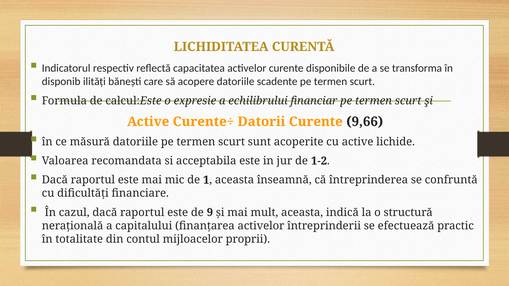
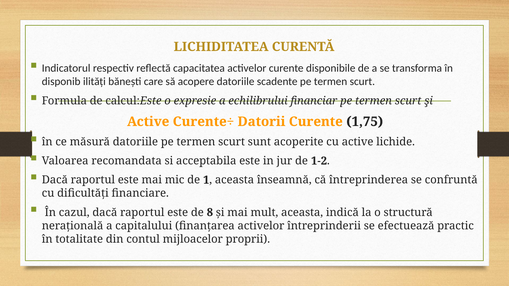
9,66: 9,66 -> 1,75 (365, 122)
9: 9 -> 8 (210, 213)
